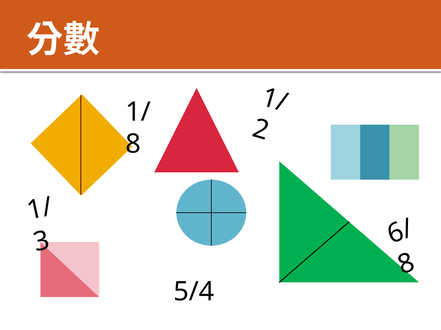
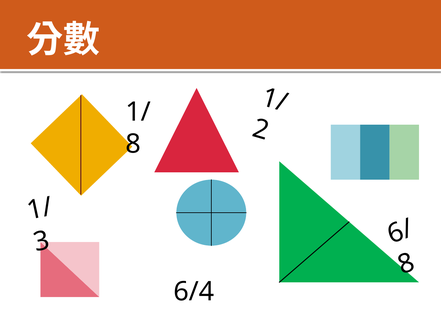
5/4: 5/4 -> 6/4 (194, 292)
